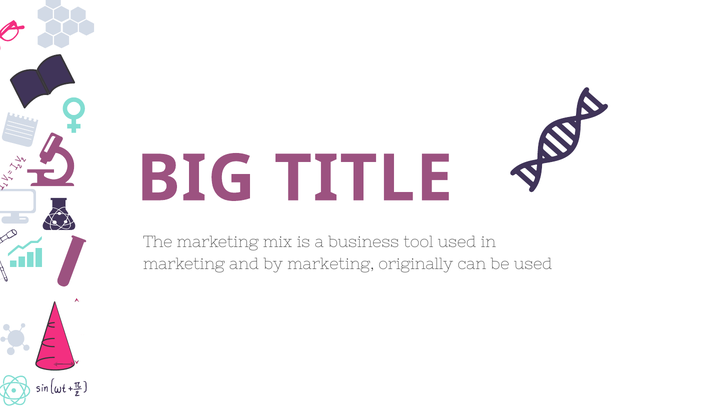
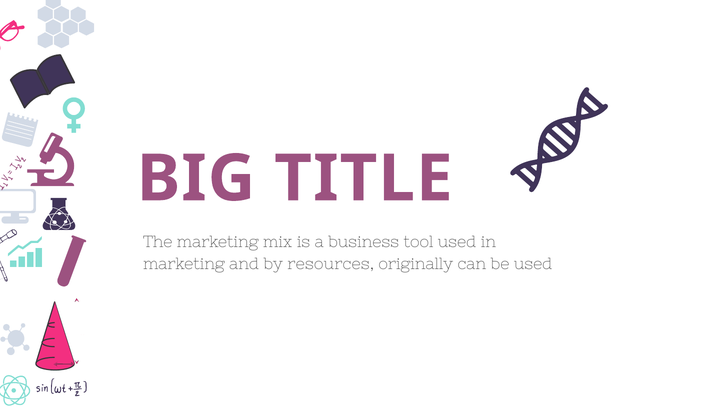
by marketing: marketing -> resources (331, 264)
